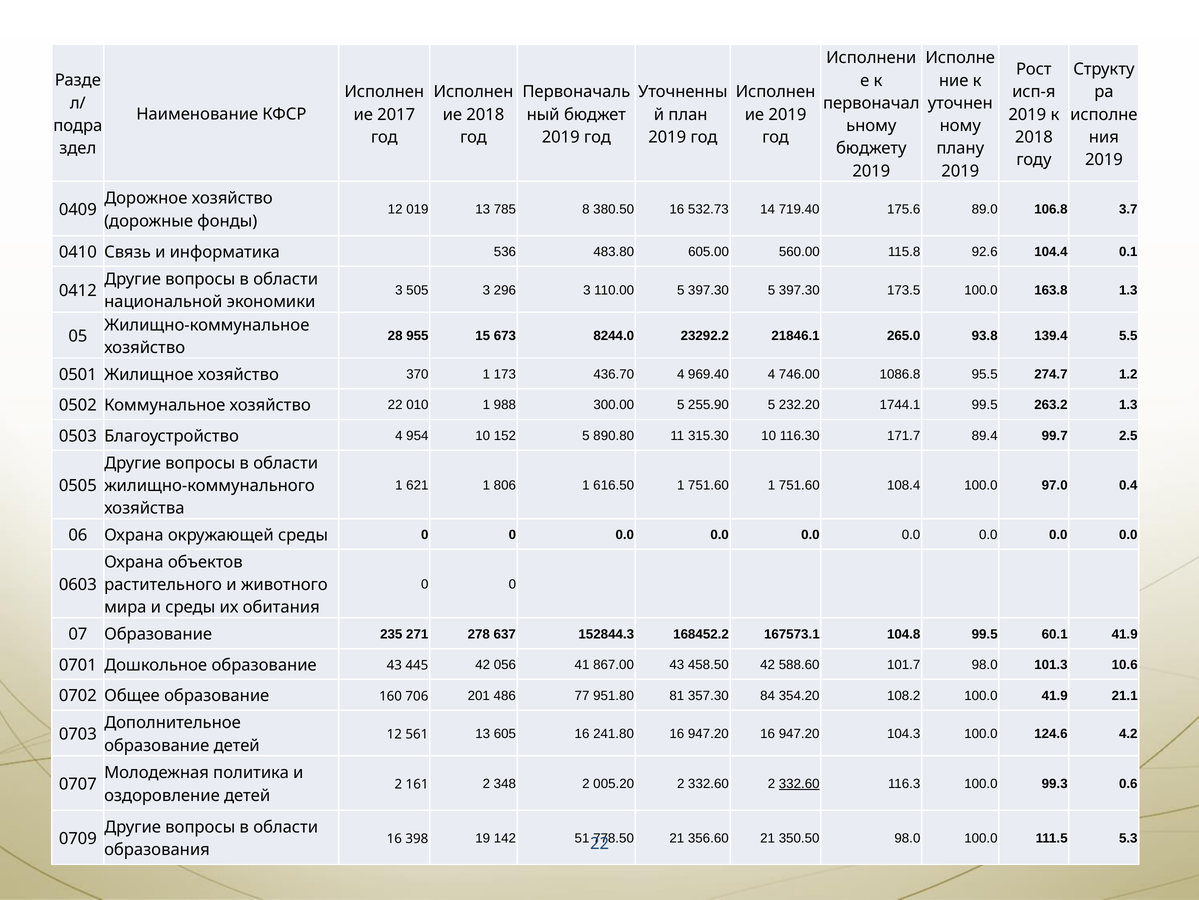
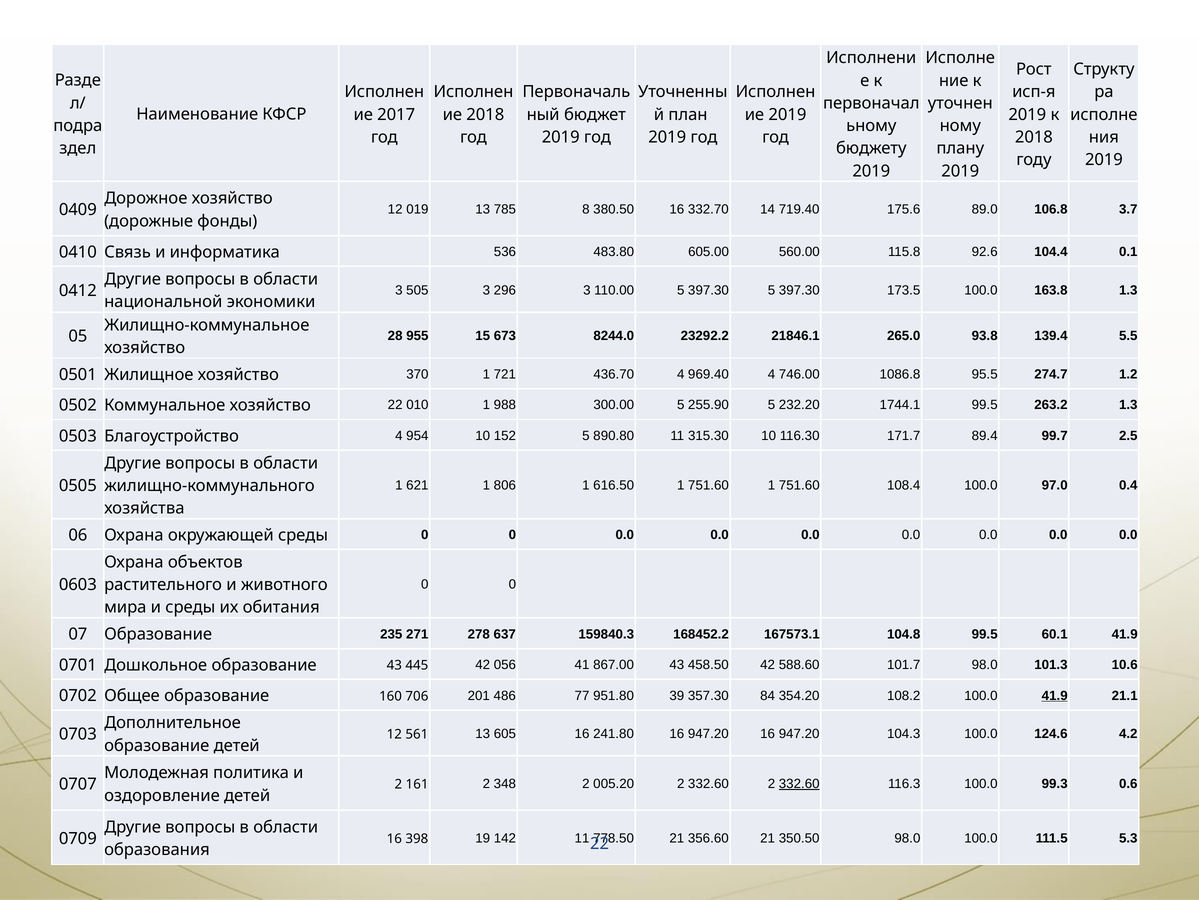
532.73: 532.73 -> 332.70 (708, 209)
173: 173 -> 721 (505, 374)
152844.3: 152844.3 -> 159840.3 (606, 634)
81: 81 -> 39 (677, 695)
41.9 underline: none -> present (1055, 695)
142 51: 51 -> 11 (582, 838)
